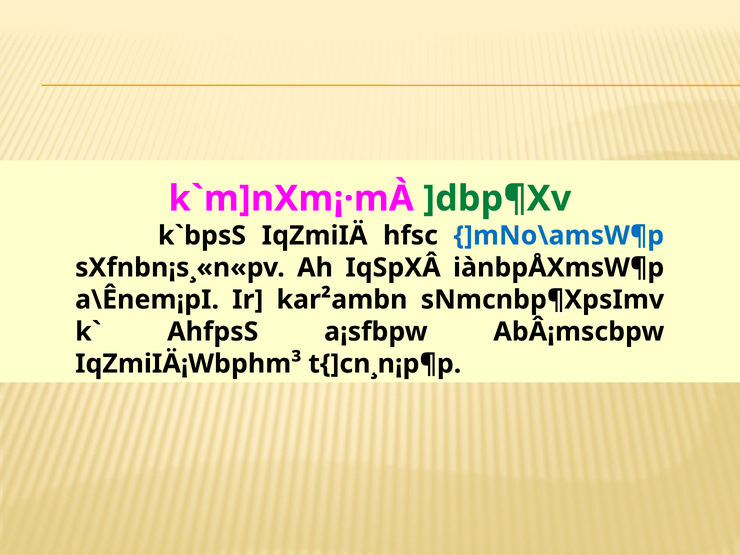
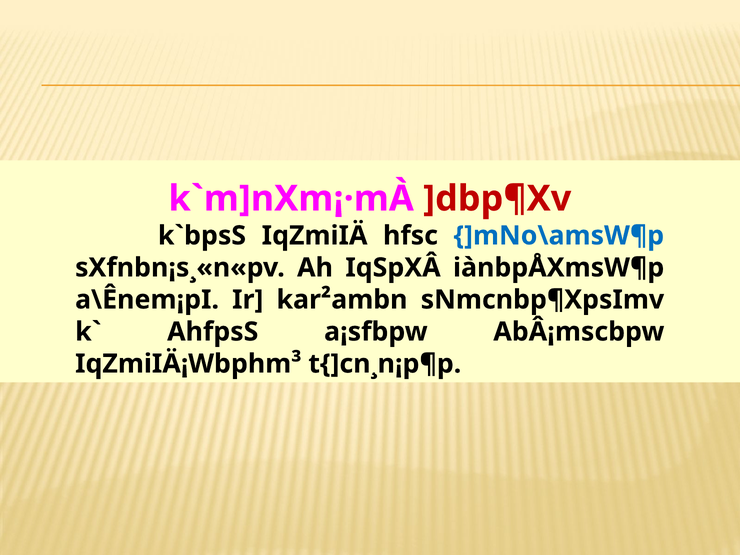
]dbp¶Xv colour: green -> red (497, 199)
